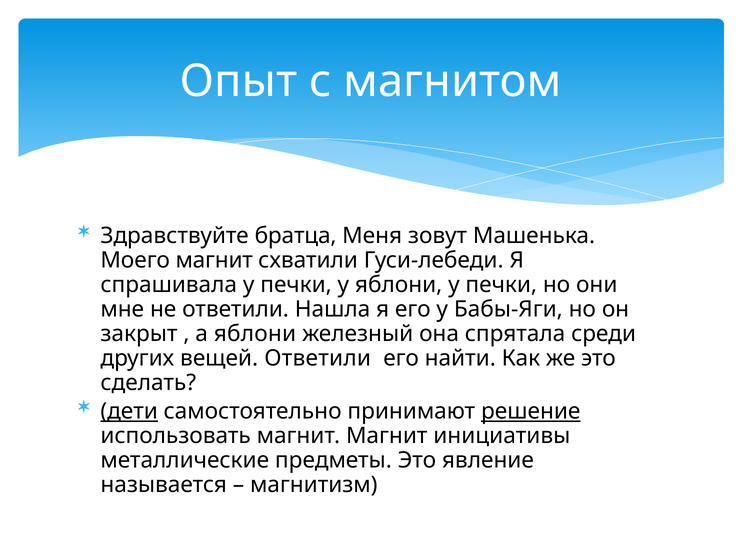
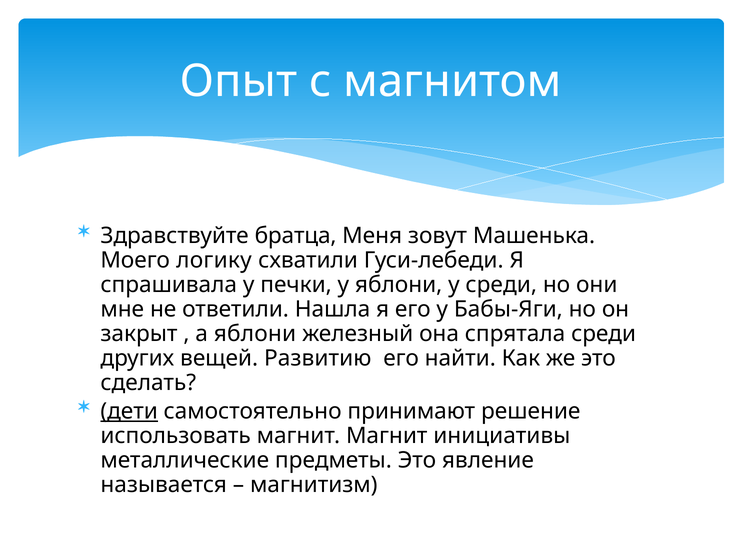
Моего магнит: магнит -> логику (214, 260)
яблони у печки: печки -> среди (501, 285)
вещей Ответили: Ответили -> Развитию (318, 358)
решение underline: present -> none (531, 412)
